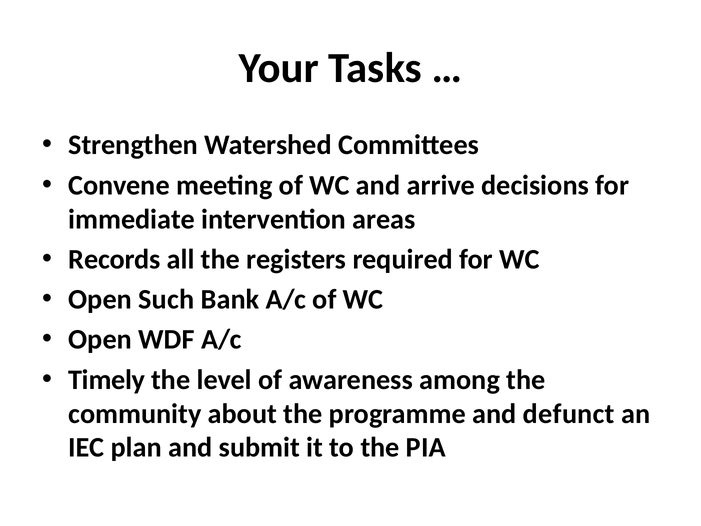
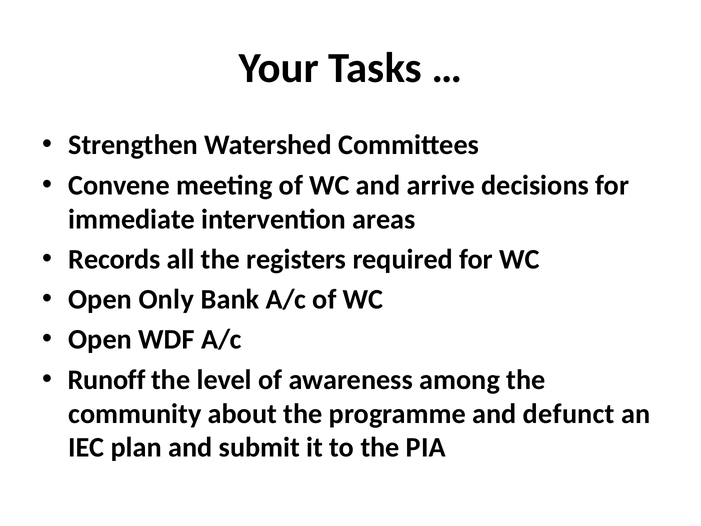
Such: Such -> Only (166, 299)
Timely: Timely -> Runoff (107, 380)
